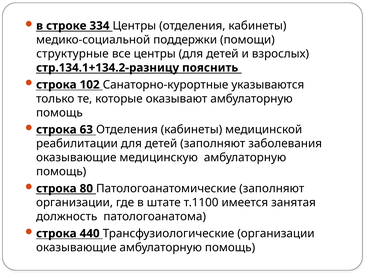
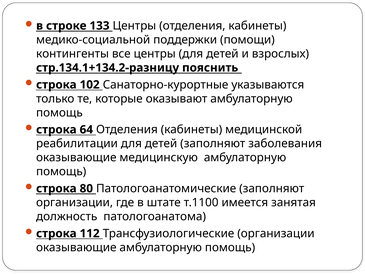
334: 334 -> 133 (99, 26)
структурные: структурные -> контингенты (73, 54)
63: 63 -> 64 (86, 130)
440: 440 -> 112 (90, 233)
